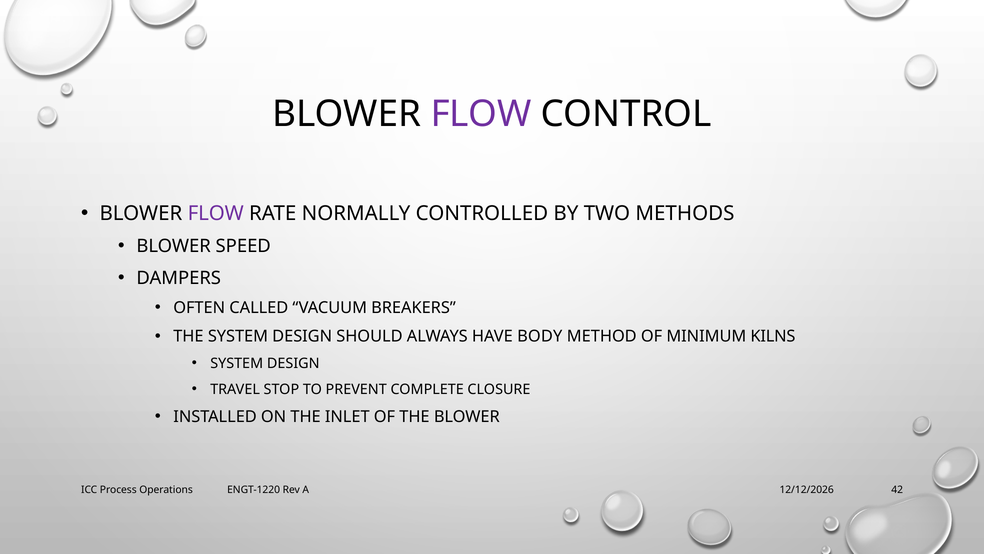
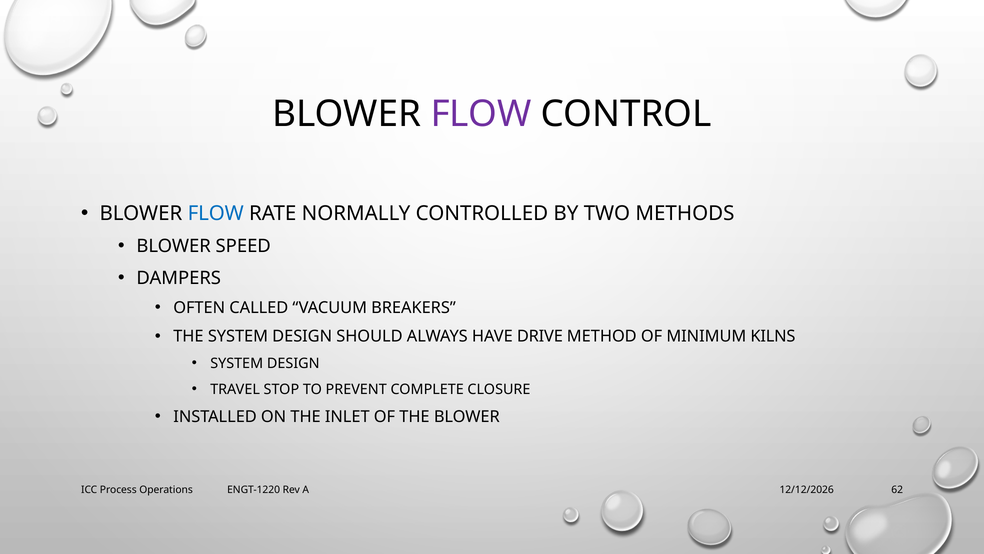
FLOW colour: purple -> blue (216, 213)
BODY: BODY -> DRIVE (540, 336)
42: 42 -> 62 (897, 489)
